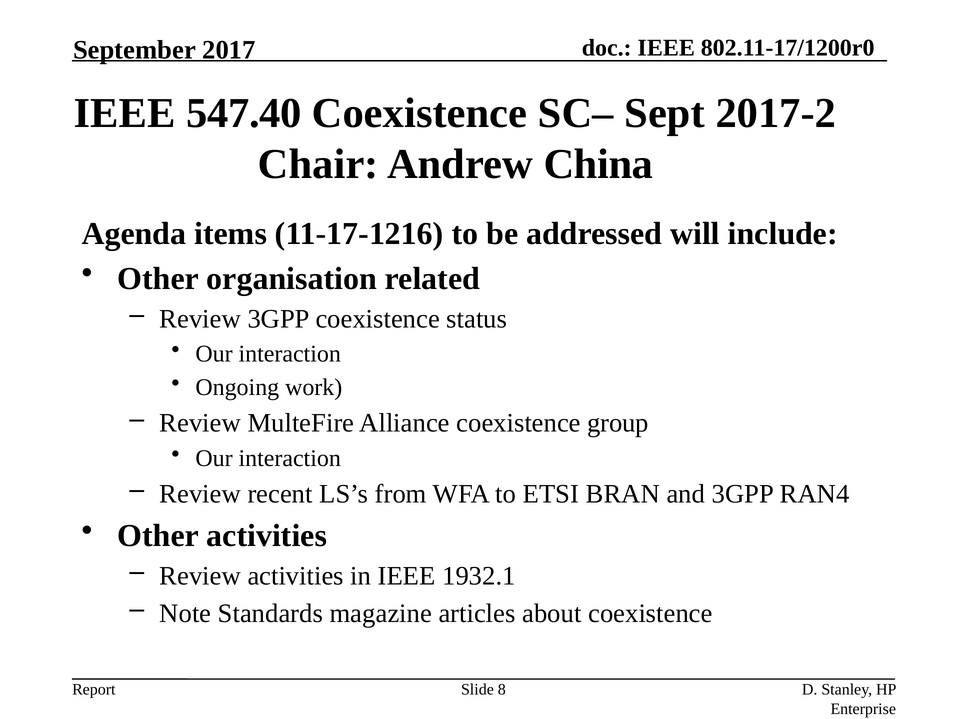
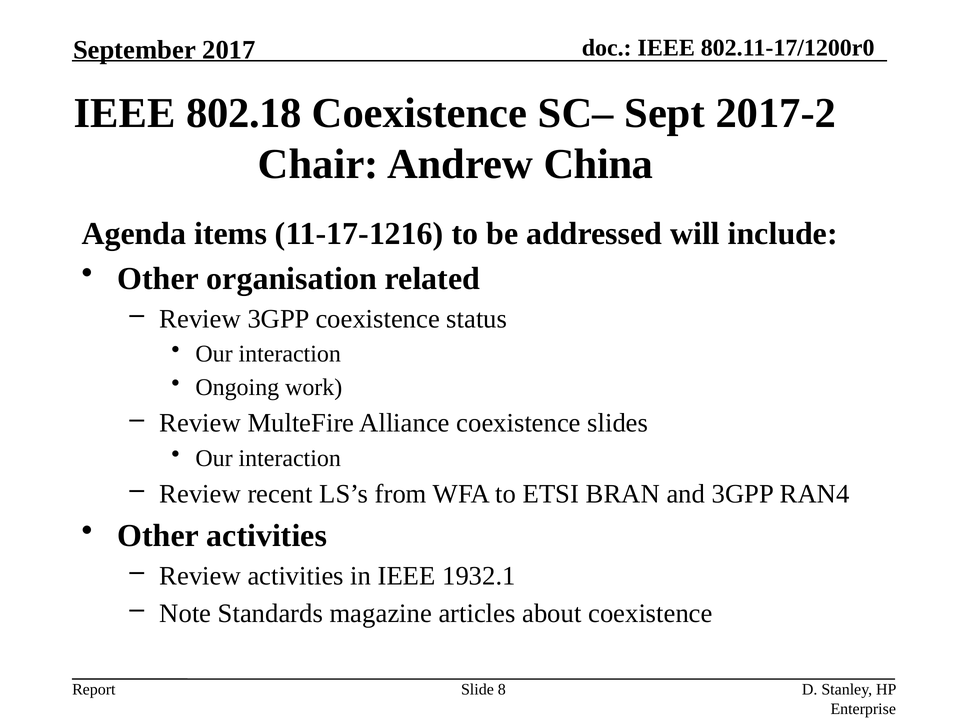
547.40: 547.40 -> 802.18 (244, 113)
group: group -> slides (618, 423)
